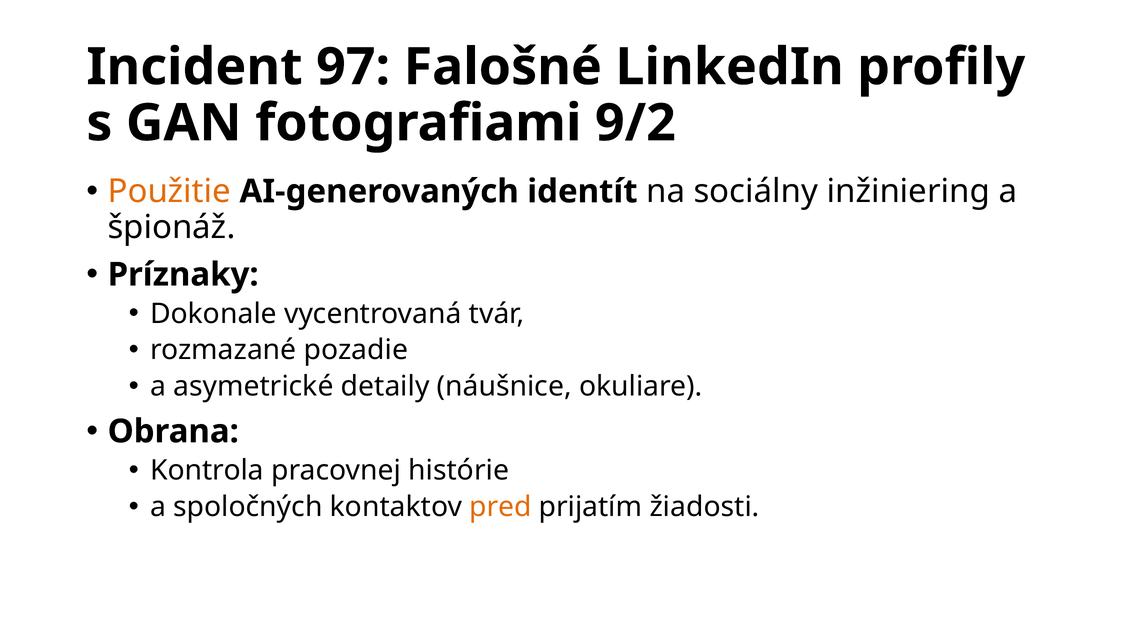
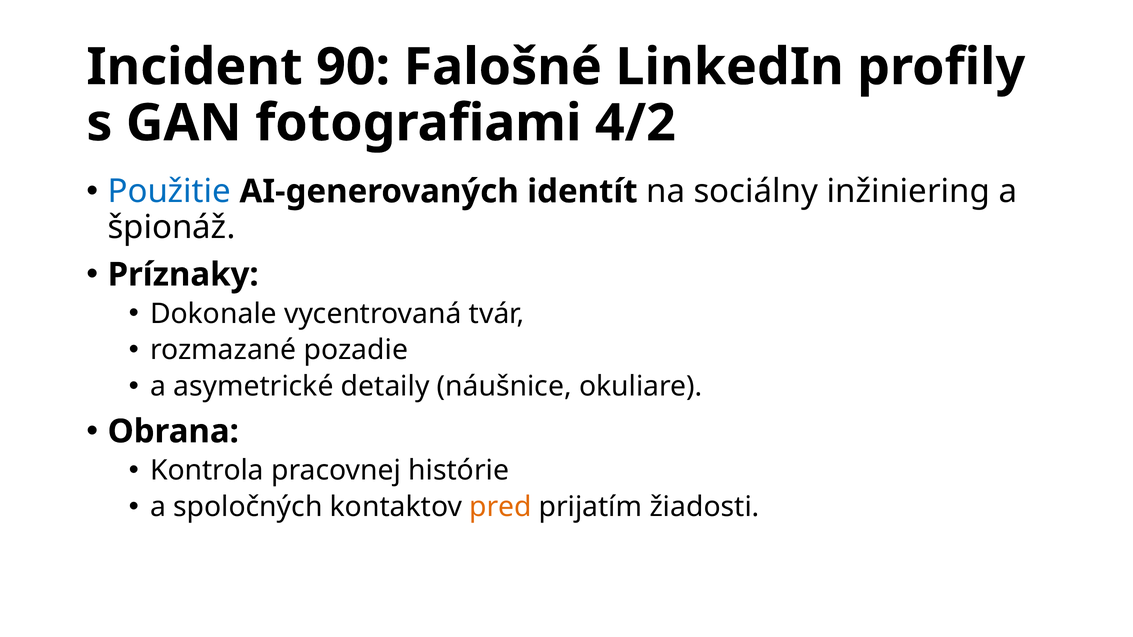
97: 97 -> 90 (353, 67)
9/2: 9/2 -> 4/2 (635, 123)
Použitie colour: orange -> blue (169, 192)
